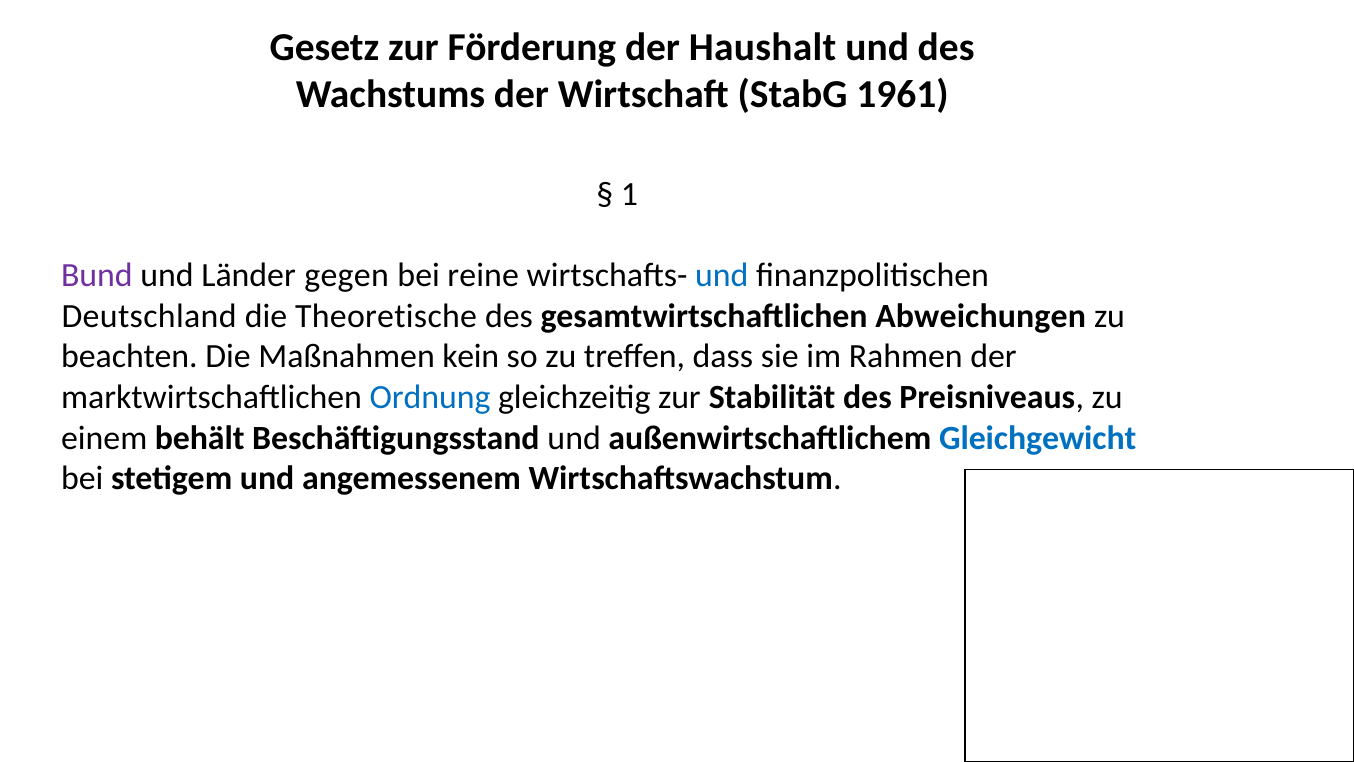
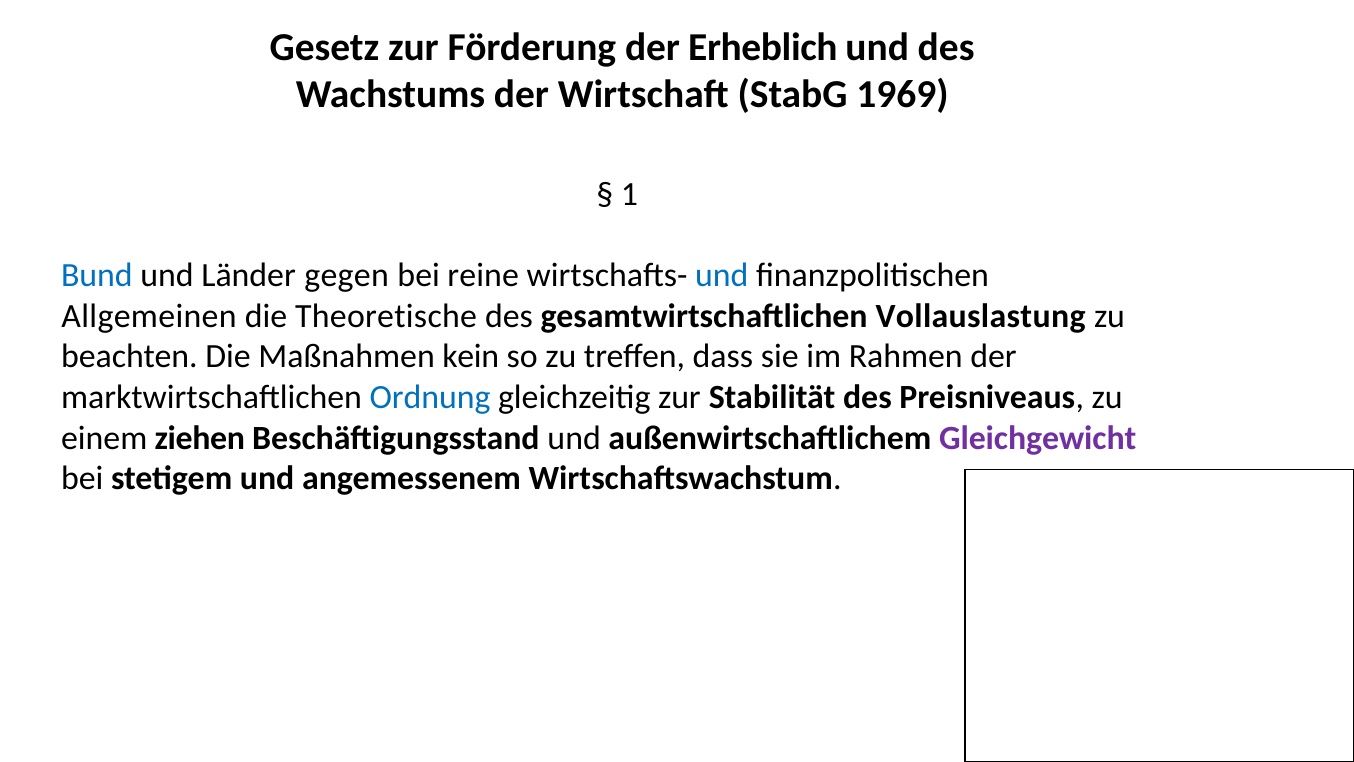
Haushalt: Haushalt -> Erheblich (763, 47)
1961: 1961 -> 1969 (902, 95)
Bund colour: purple -> blue (97, 275)
Deutschland: Deutschland -> Allgemeinen (149, 316)
Abweichungen: Abweichungen -> Vollauslastung (981, 316)
behält: behält -> ziehen (200, 438)
Gleichgewicht colour: blue -> purple (1038, 438)
